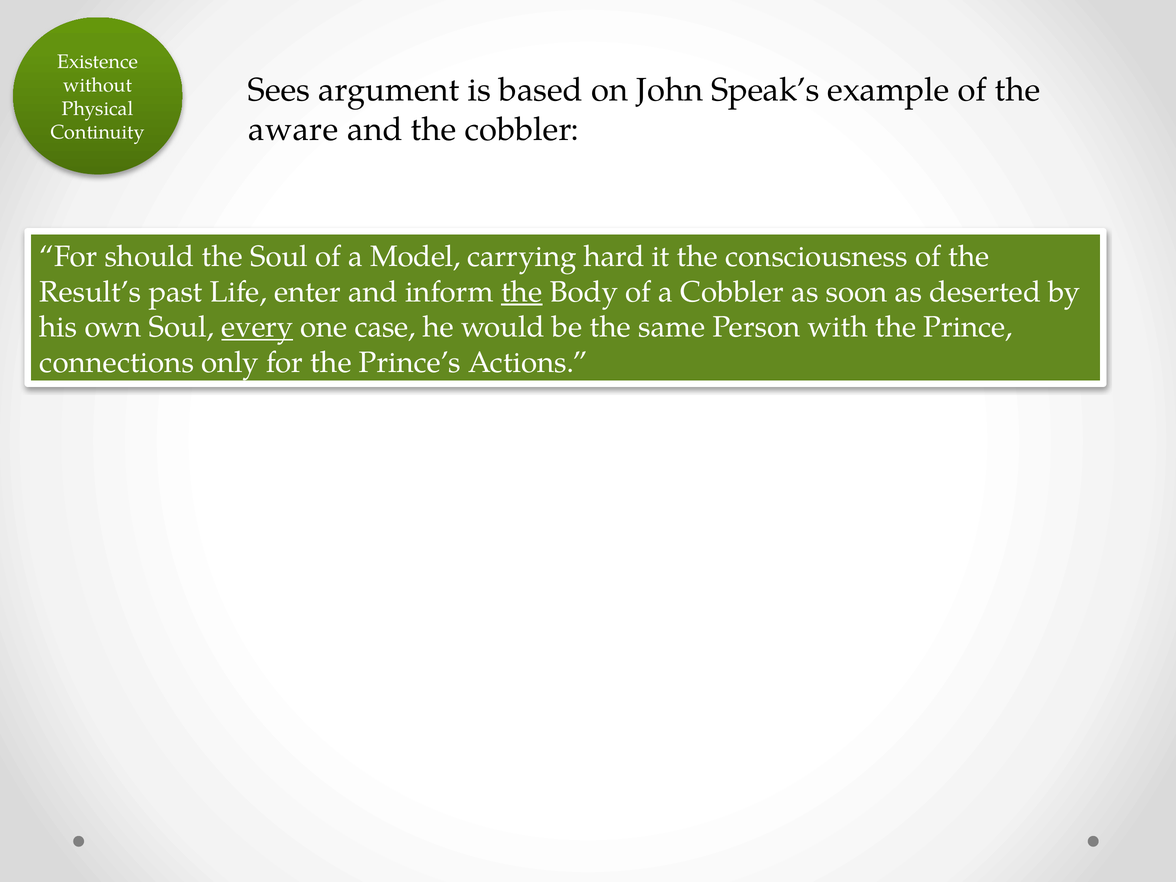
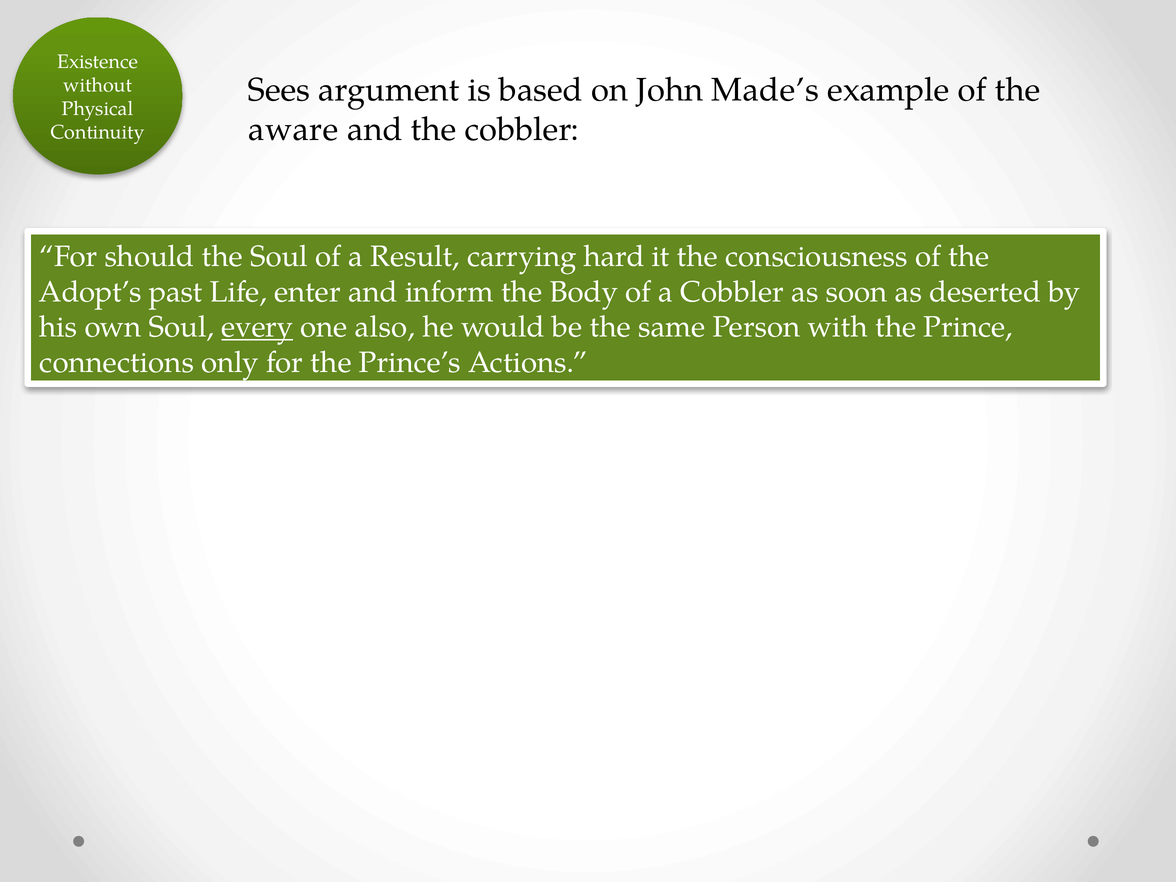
Speak’s: Speak’s -> Made’s (765, 90)
Model: Model -> Result (415, 257)
Result’s: Result’s -> Adopt’s (90, 292)
the underline: present -> none (522, 292)
case: case -> also (385, 327)
